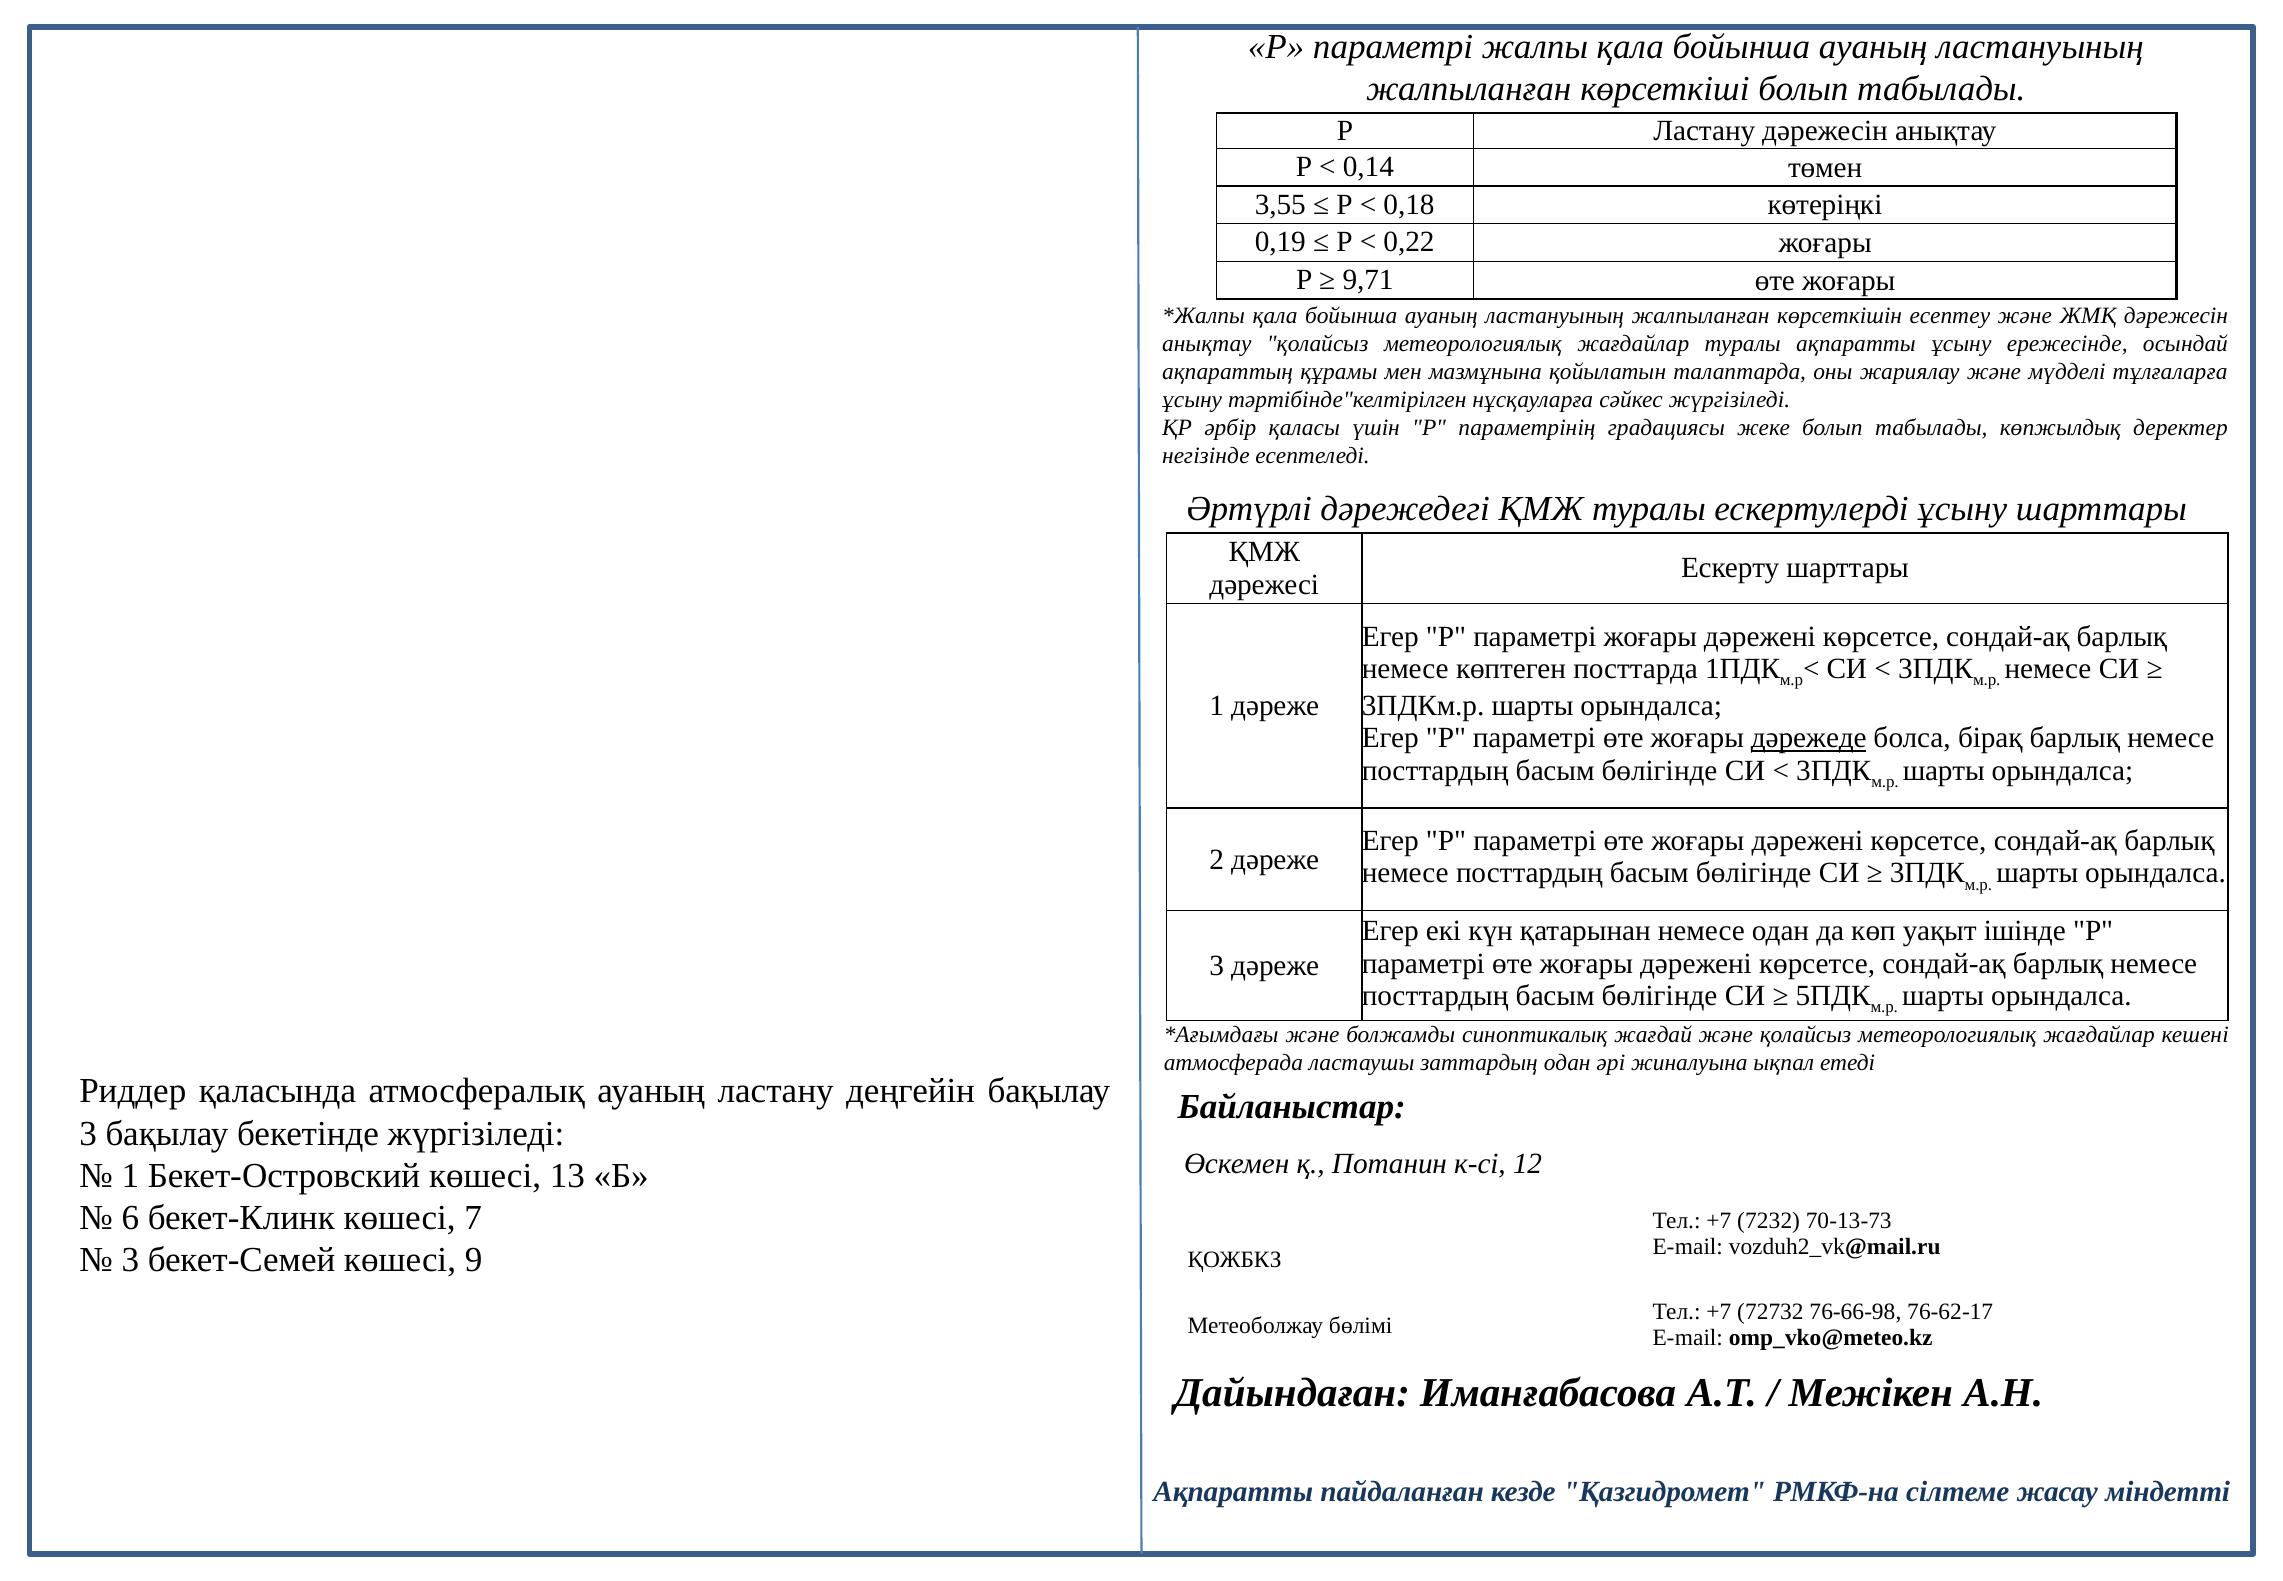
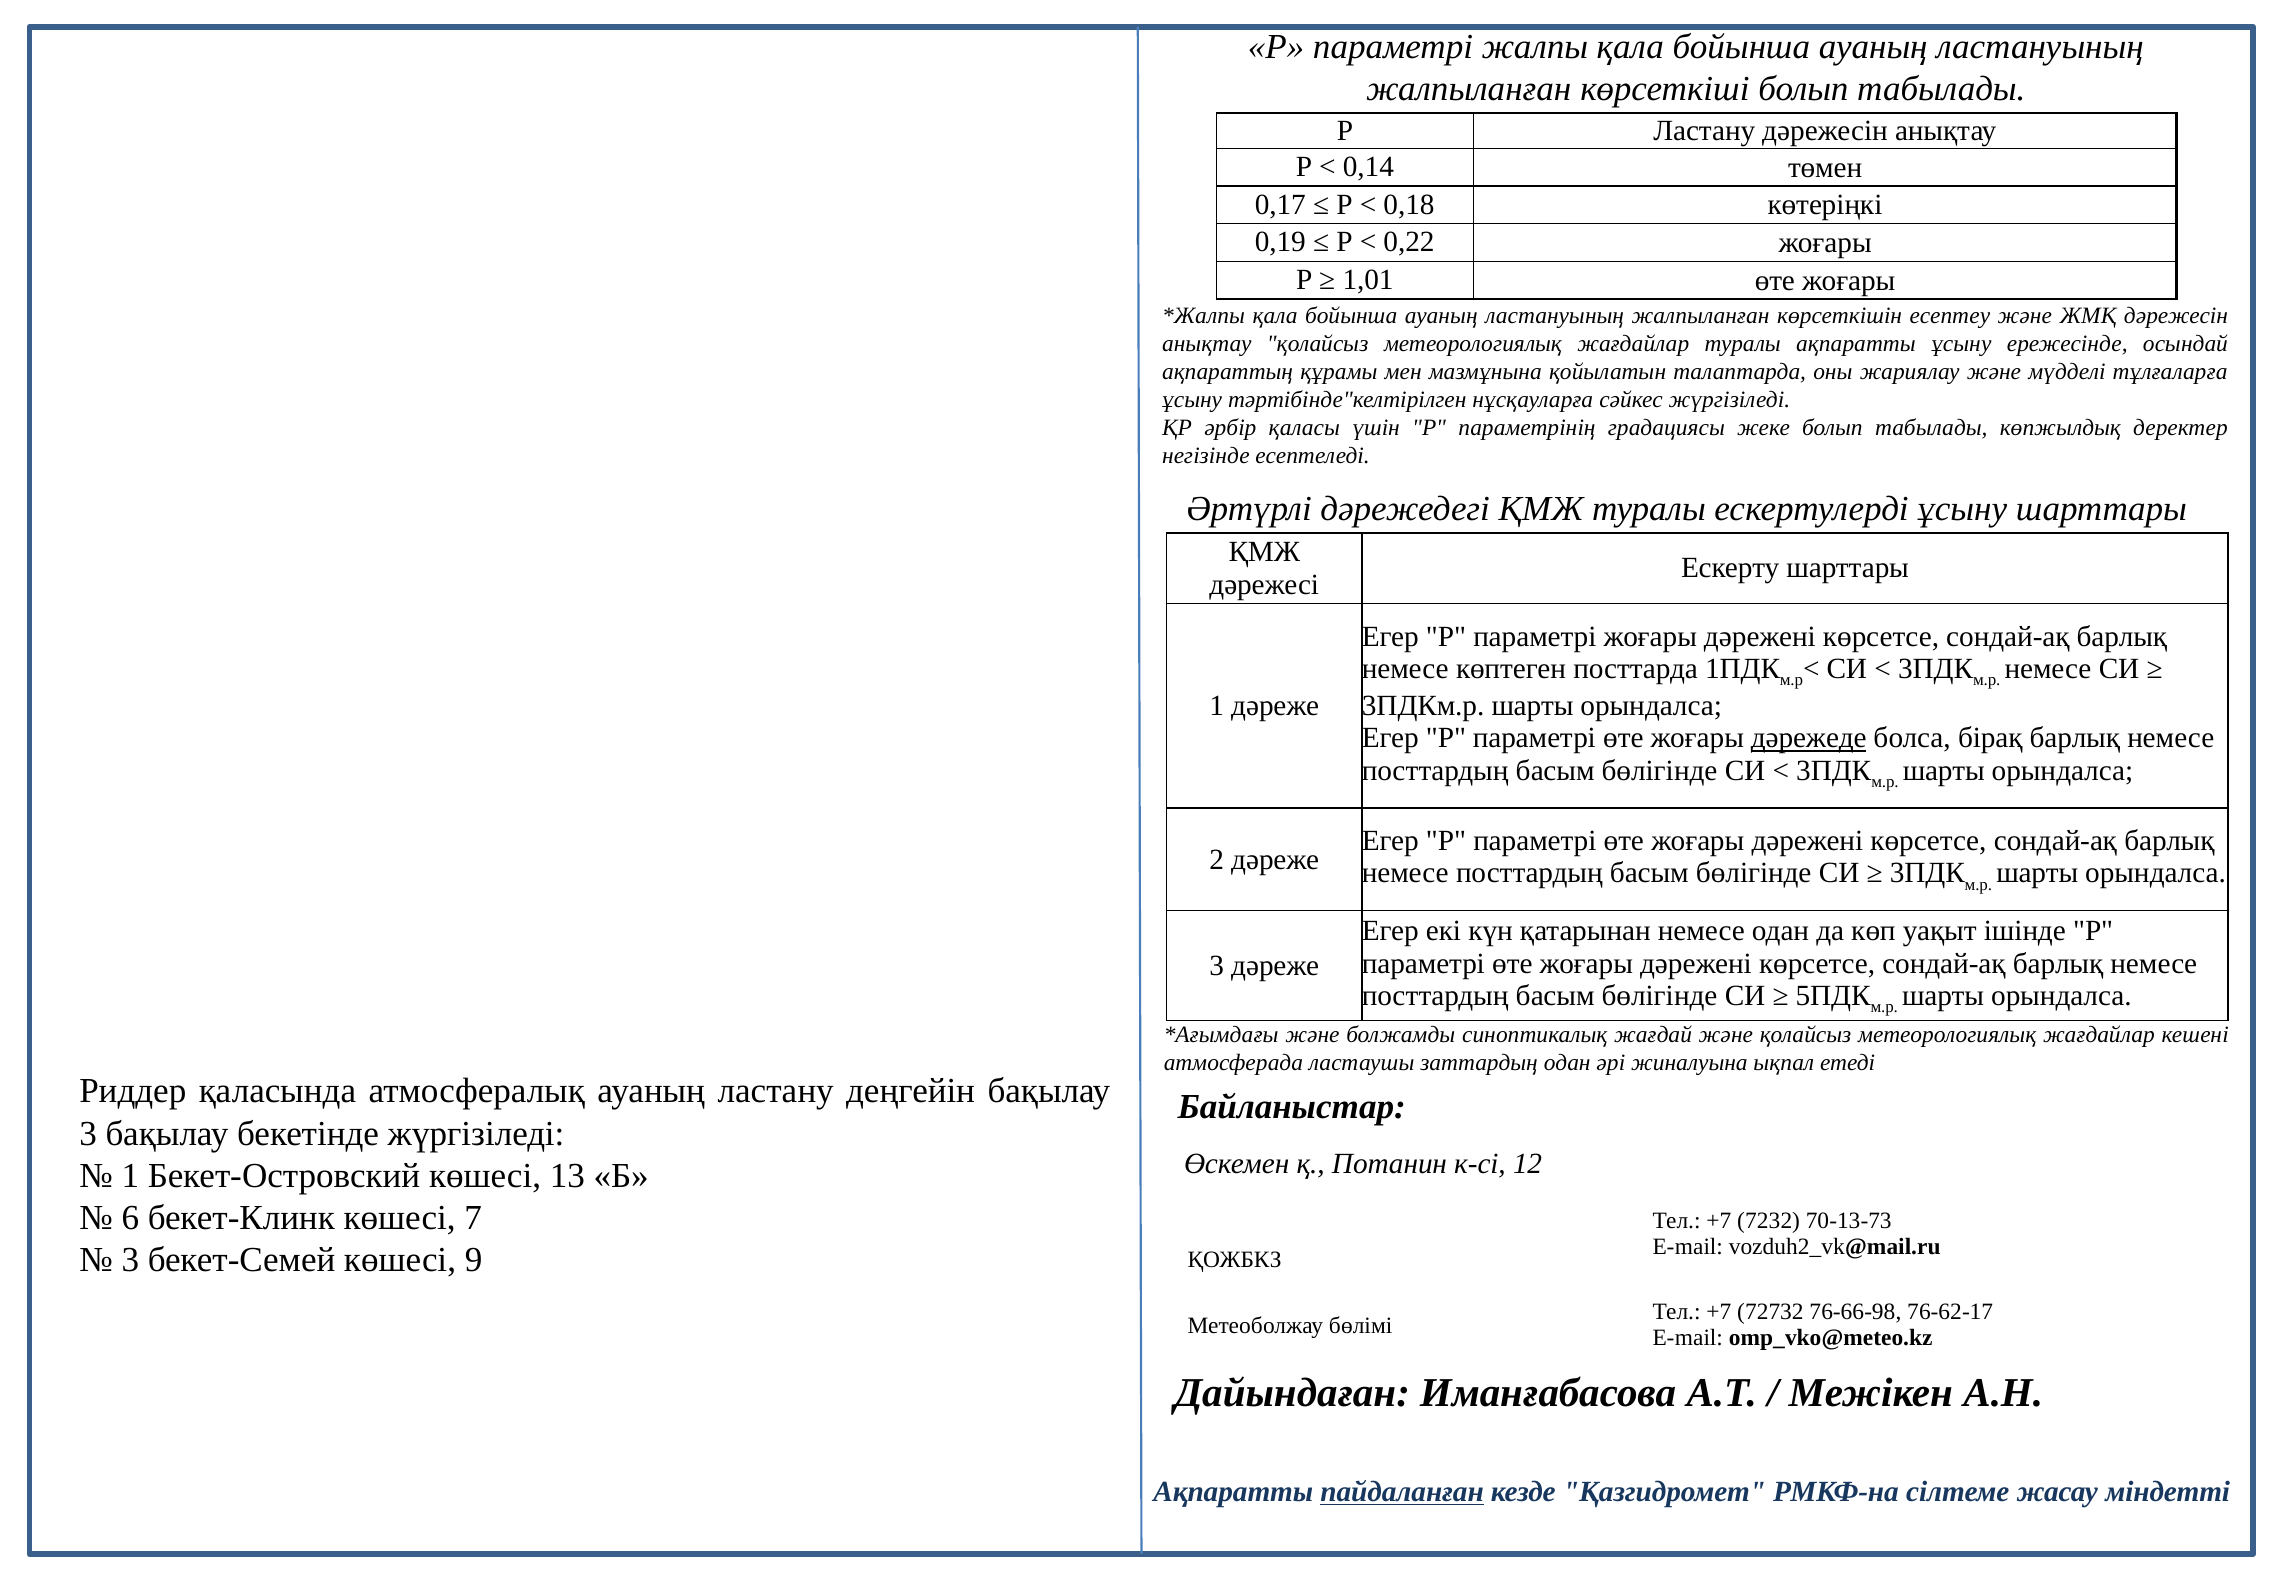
3,55: 3,55 -> 0,17 (1280, 205)
9,71: 9,71 -> 1,01 (1368, 280)
пайдаланған underline: none -> present (1402, 1492)
